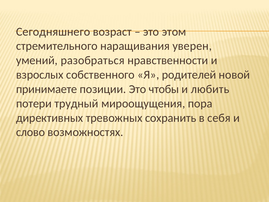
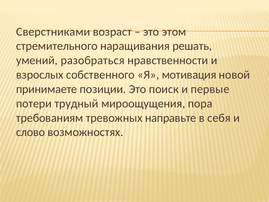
Сегодняшнего: Сегодняшнего -> Сверстниками (53, 32)
уверен: уверен -> решать (192, 46)
родителей: родителей -> мотивация (189, 75)
чтобы: чтобы -> поиск (164, 89)
любить: любить -> первые (210, 89)
директивных: директивных -> требованиям (50, 118)
сохранить: сохранить -> направьте (171, 118)
